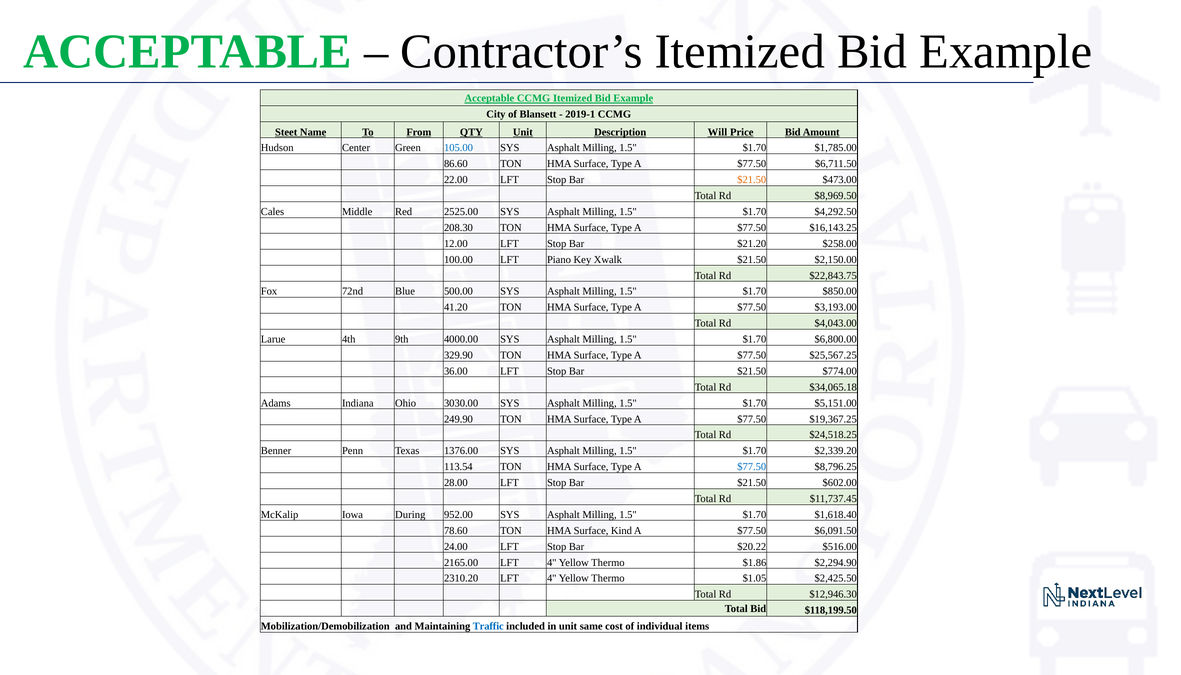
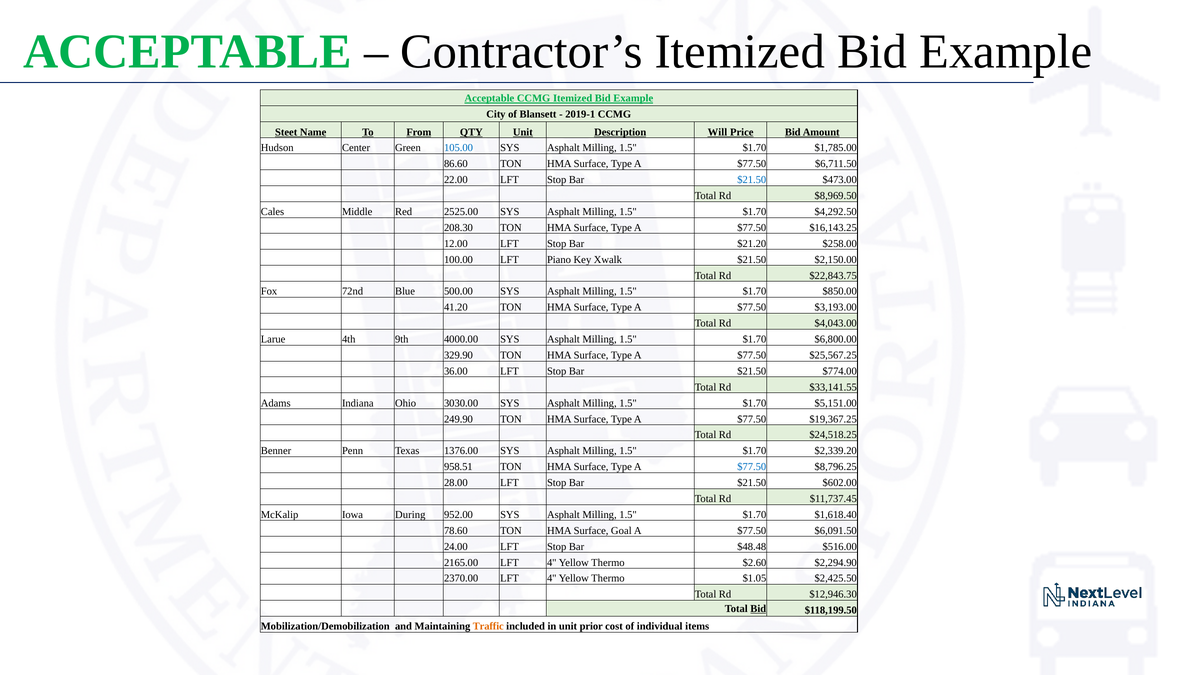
$21.50 colour: orange -> blue (752, 180)
$34,065.18: $34,065.18 -> $33,141.55 (833, 387)
113.54: 113.54 -> 958.51 (458, 467)
Kind: Kind -> Goal (621, 531)
$20.22: $20.22 -> $48.48 (752, 546)
$1.86: $1.86 -> $2.60 (755, 562)
2310.20: 2310.20 -> 2370.00 (461, 578)
Bid underline: none -> present (758, 609)
Traffic colour: blue -> orange (488, 626)
same: same -> prior (591, 626)
